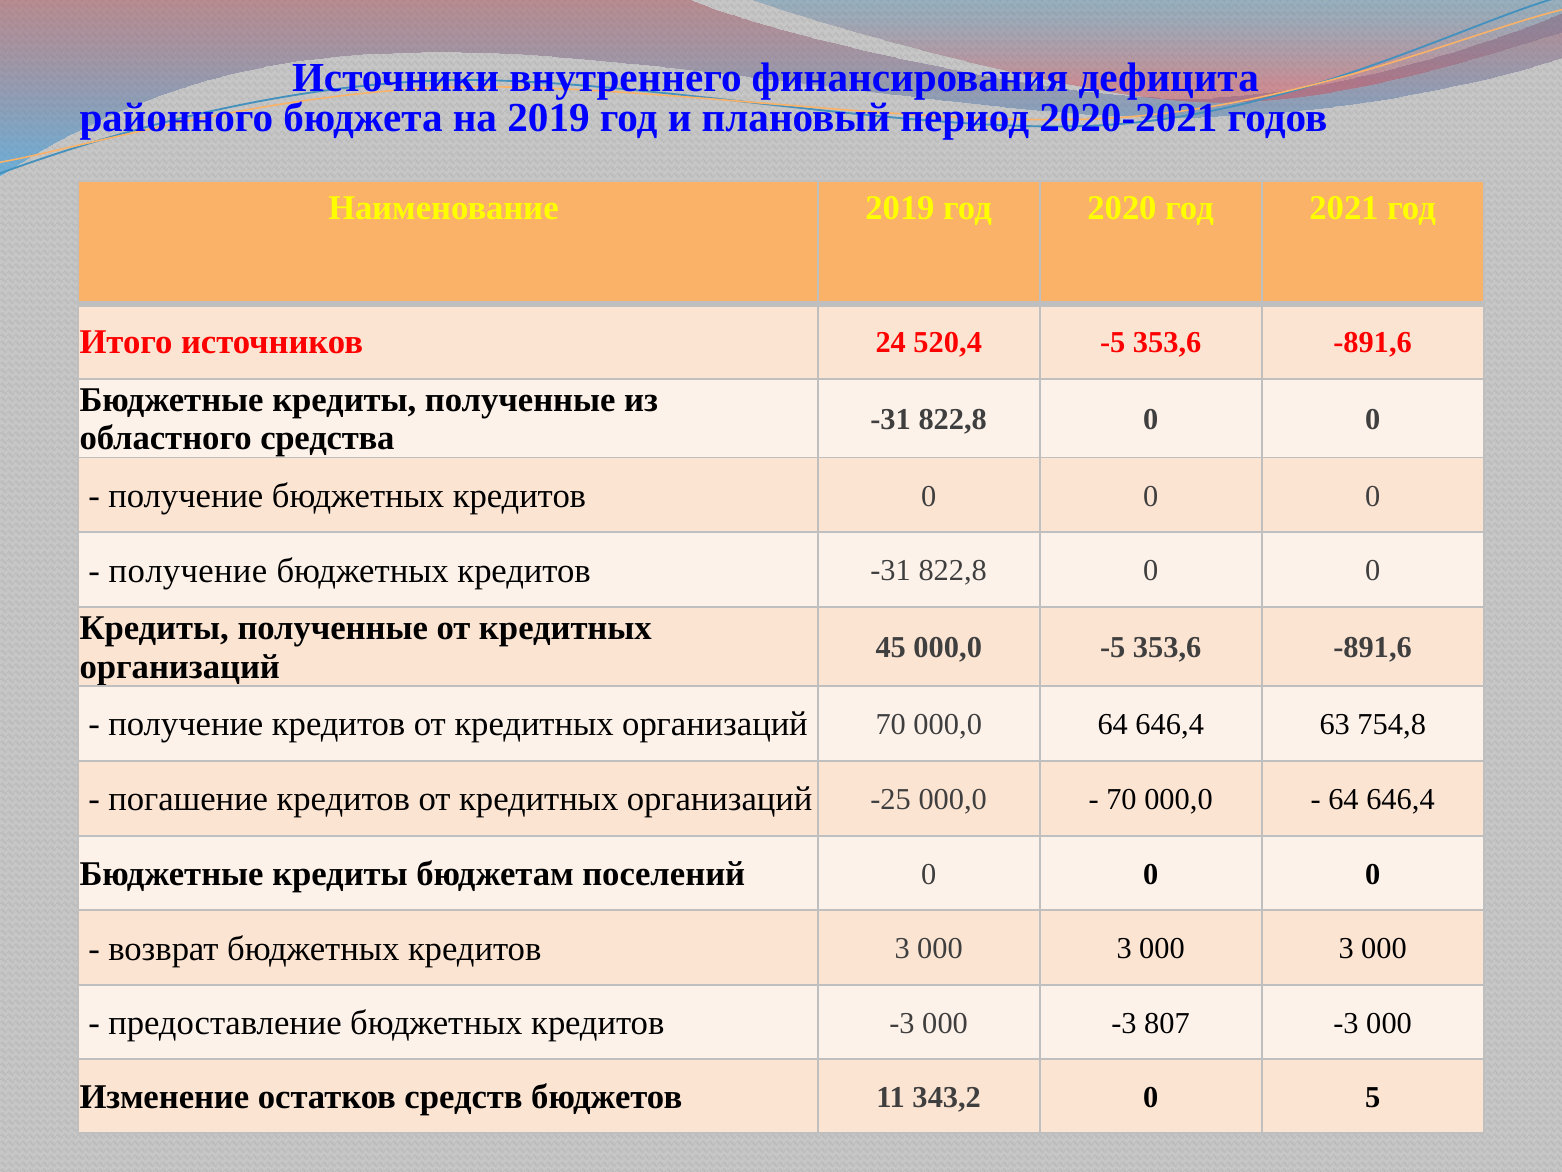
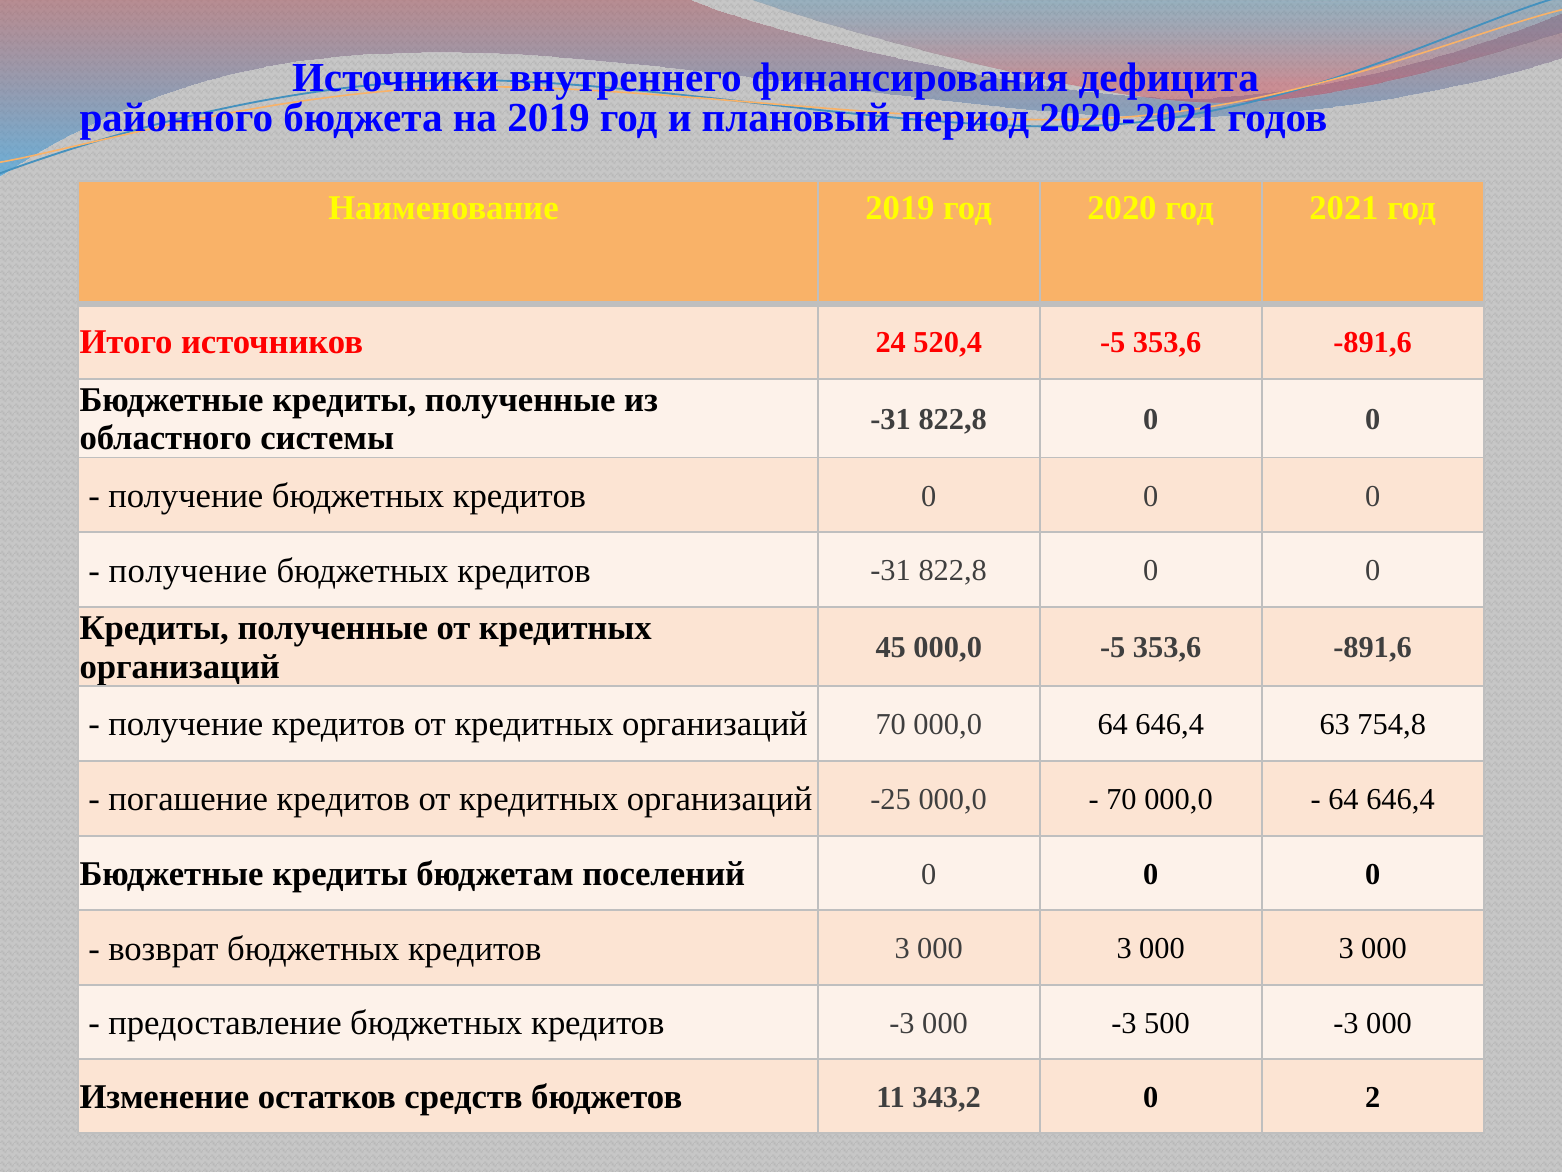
средства: средства -> системы (327, 438)
807: 807 -> 500 (1167, 1023)
5: 5 -> 2 (1373, 1097)
